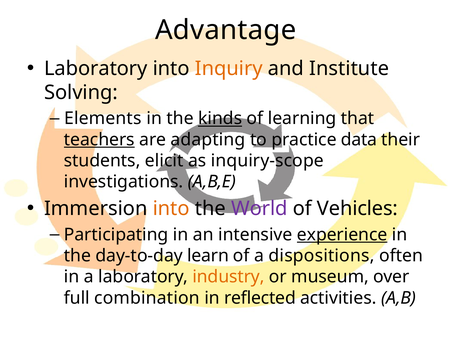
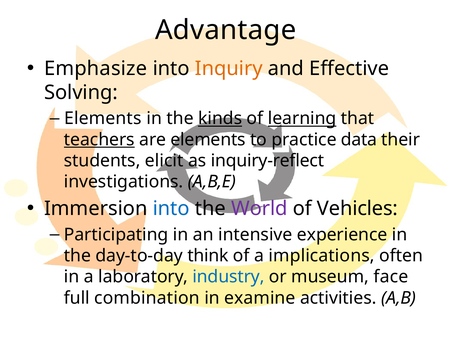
Laboratory: Laboratory -> Emphasize (96, 68)
Institute: Institute -> Effective (349, 68)
learning underline: none -> present (302, 119)
are adapting: adapting -> elements (208, 140)
inquiry-scope: inquiry-scope -> inquiry-reflect (267, 161)
into colour: orange -> blue (171, 209)
experience underline: present -> none (342, 235)
learn: learn -> think (208, 256)
dispositions: dispositions -> implications (322, 256)
industry colour: orange -> blue (228, 277)
over: over -> face (391, 277)
reflected: reflected -> examine (260, 298)
